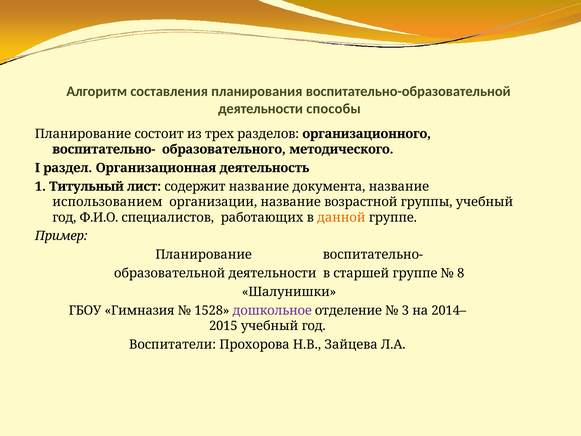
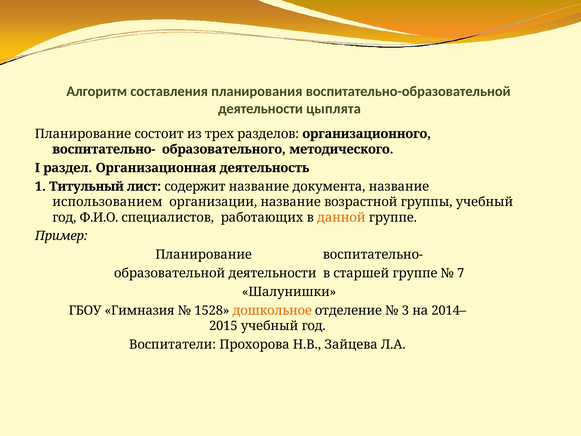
способы: способы -> цыплята (334, 109)
8: 8 -> 7 (461, 273)
дошкольное colour: purple -> orange (272, 310)
